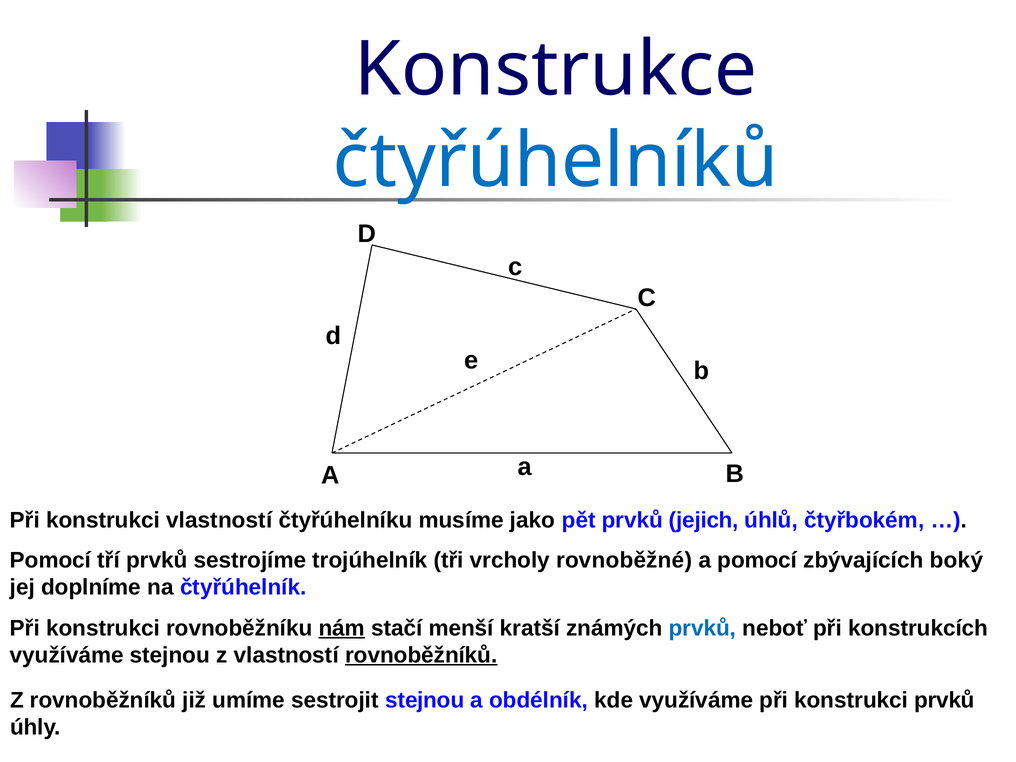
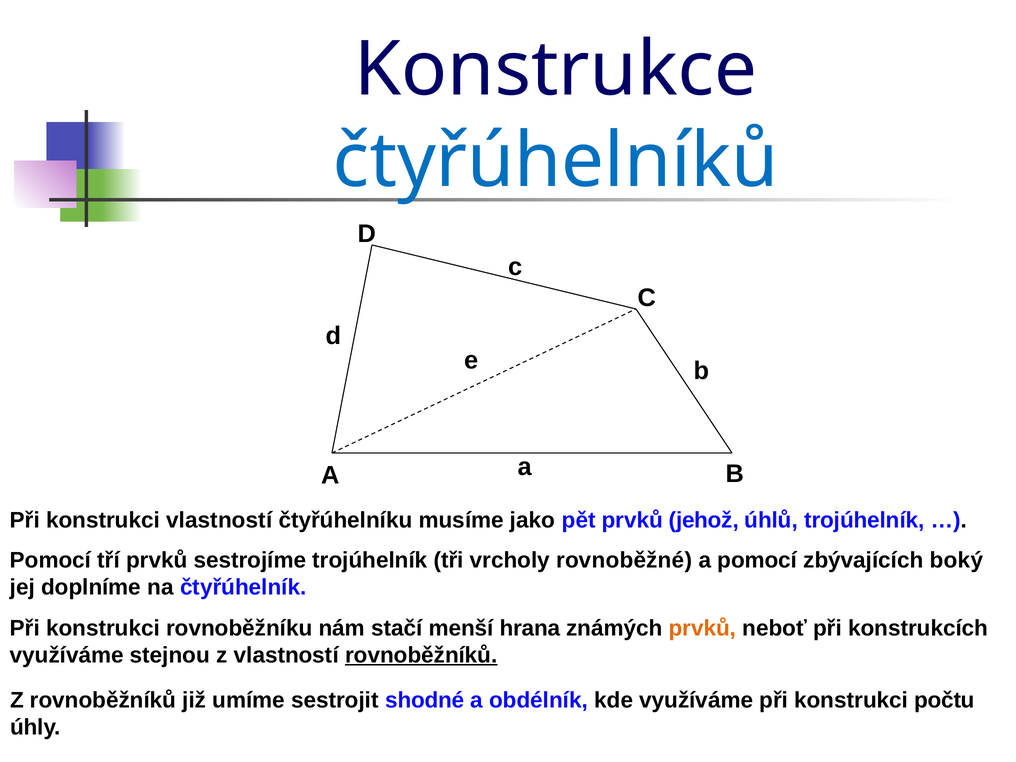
jejich: jejich -> jehož (704, 520)
úhlů čtyřbokém: čtyřbokém -> trojúhelník (864, 520)
nám underline: present -> none (342, 628)
kratší: kratší -> hrana (530, 628)
prvků colour: blue -> orange (703, 628)
sestrojit stejnou: stejnou -> shodné (425, 700)
konstrukci prvků: prvků -> počtu (945, 700)
